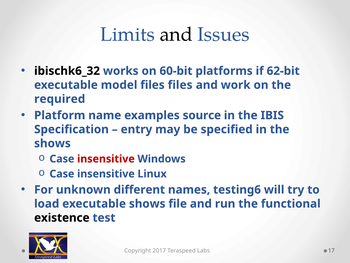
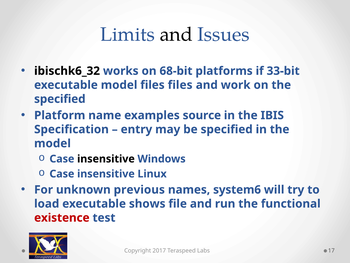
60-bit: 60-bit -> 68-bit (176, 71)
62-bit: 62-bit -> 33-bit (283, 71)
required: required -> specified (60, 99)
shows: shows -> model (52, 143)
insensitive colour: red -> black (106, 159)
different: different -> previous (139, 189)
testing6: testing6 -> system6 (237, 189)
existence colour: black -> red (62, 217)
